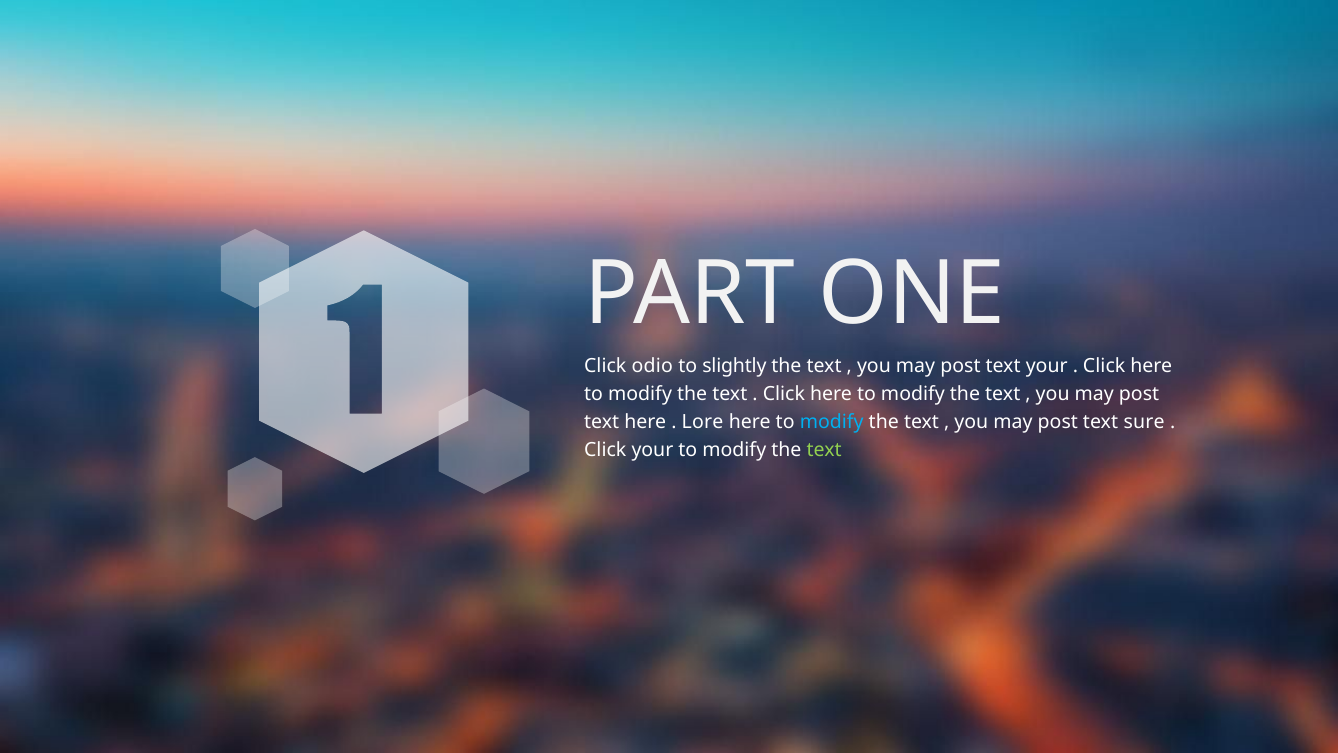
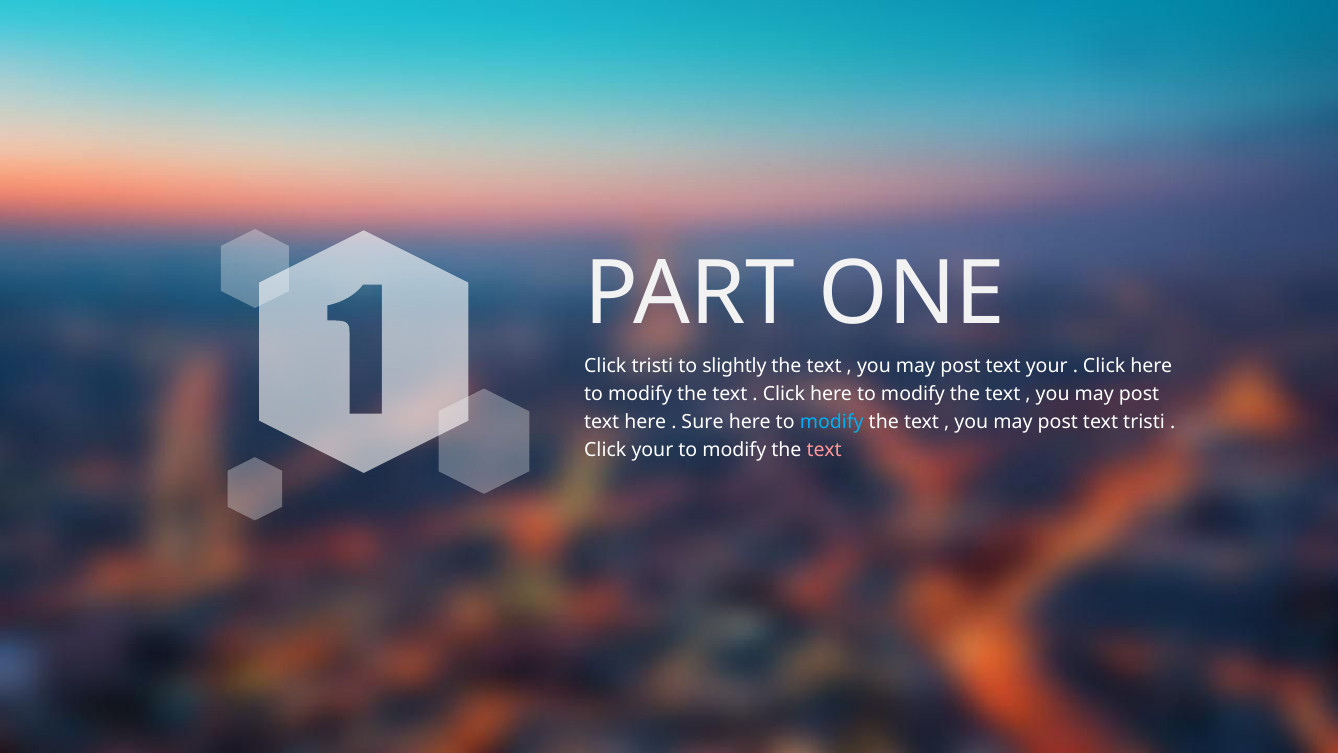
Click odio: odio -> tristi (652, 366)
Lore: Lore -> Sure (703, 422)
text sure: sure -> tristi (1144, 422)
text colour: light green -> pink (824, 450)
